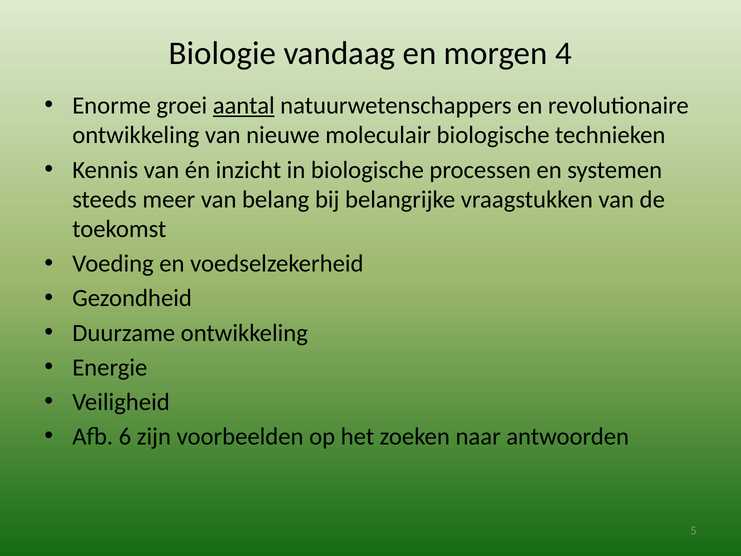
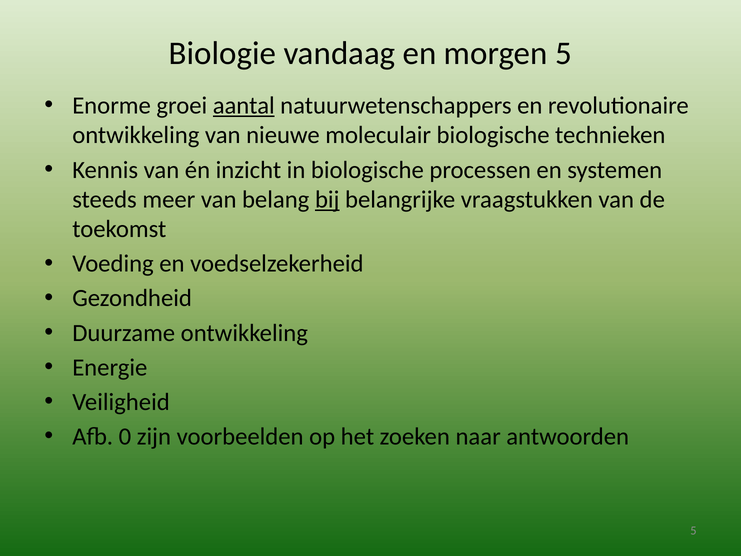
morgen 4: 4 -> 5 (563, 53)
bij underline: none -> present (327, 199)
6: 6 -> 0 (125, 436)
